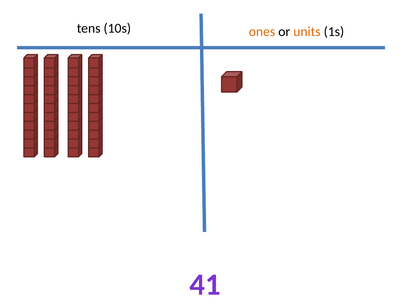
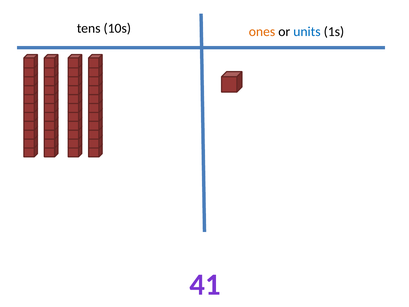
units colour: orange -> blue (307, 32)
